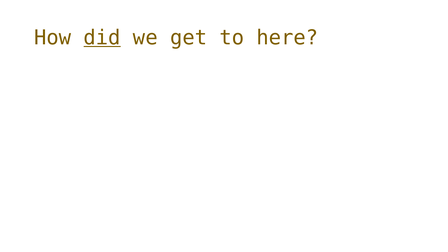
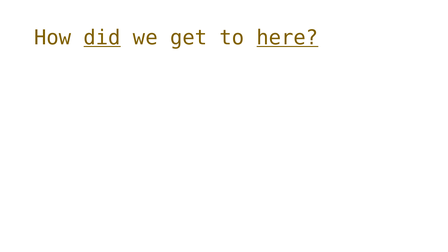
here underline: none -> present (287, 38)
